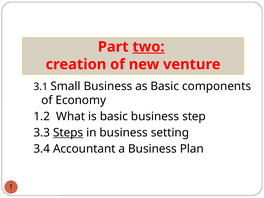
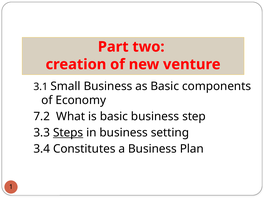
two underline: present -> none (148, 47)
1.2: 1.2 -> 7.2 (42, 116)
Accountant: Accountant -> Constitutes (84, 149)
